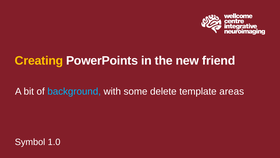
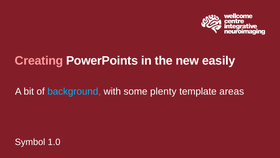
Creating colour: yellow -> pink (39, 60)
friend: friend -> easily (219, 60)
delete: delete -> plenty (163, 91)
